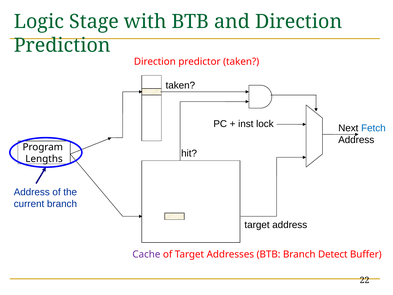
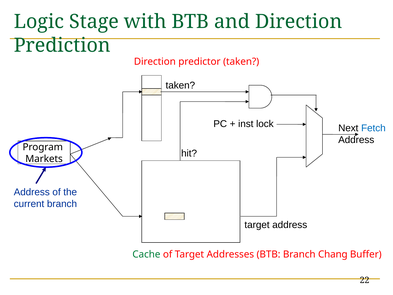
Lengths: Lengths -> Markets (44, 159)
Cache colour: purple -> green (146, 254)
Detect: Detect -> Chang (333, 254)
